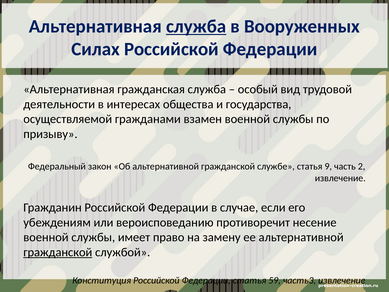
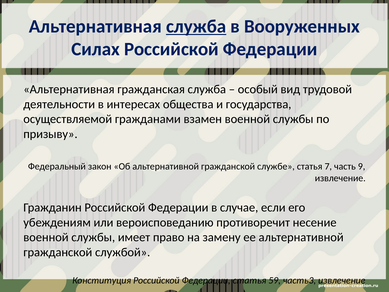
9: 9 -> 7 (328, 166)
2: 2 -> 9 (362, 166)
гражданской underline: present -> none (58, 252)
